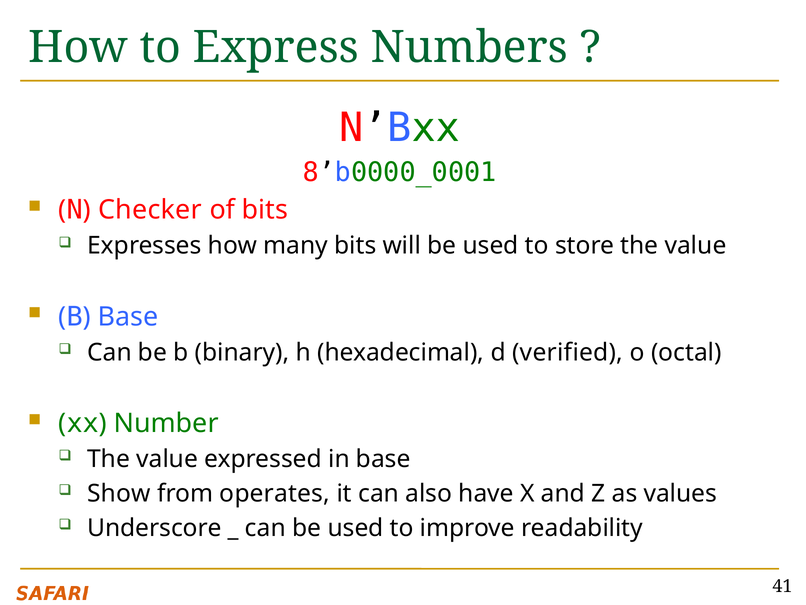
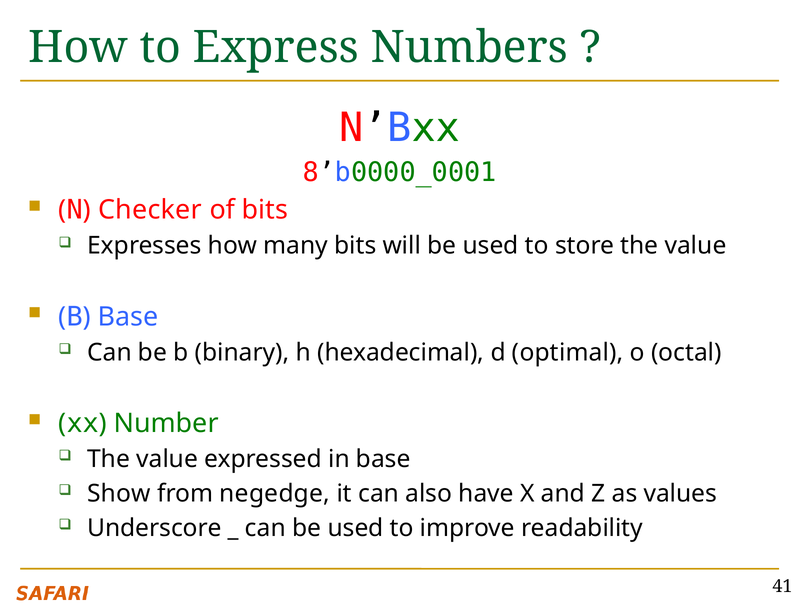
verified: verified -> optimal (568, 352)
operates: operates -> negedge (275, 493)
